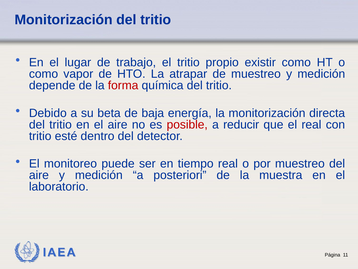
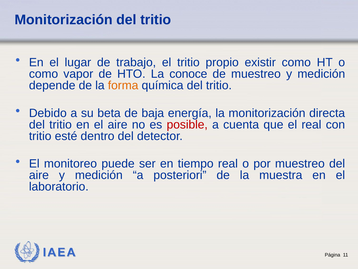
atrapar: atrapar -> conoce (188, 74)
forma colour: red -> orange (123, 85)
reducir: reducir -> cuenta (241, 124)
